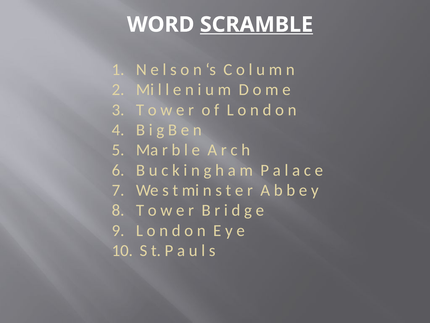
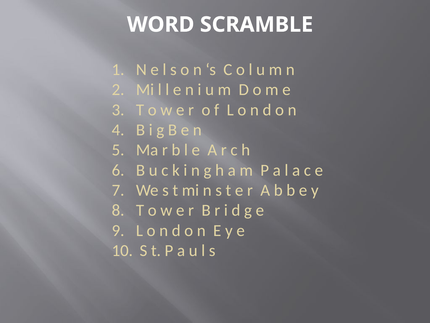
SCRAMBLE underline: present -> none (257, 25)
